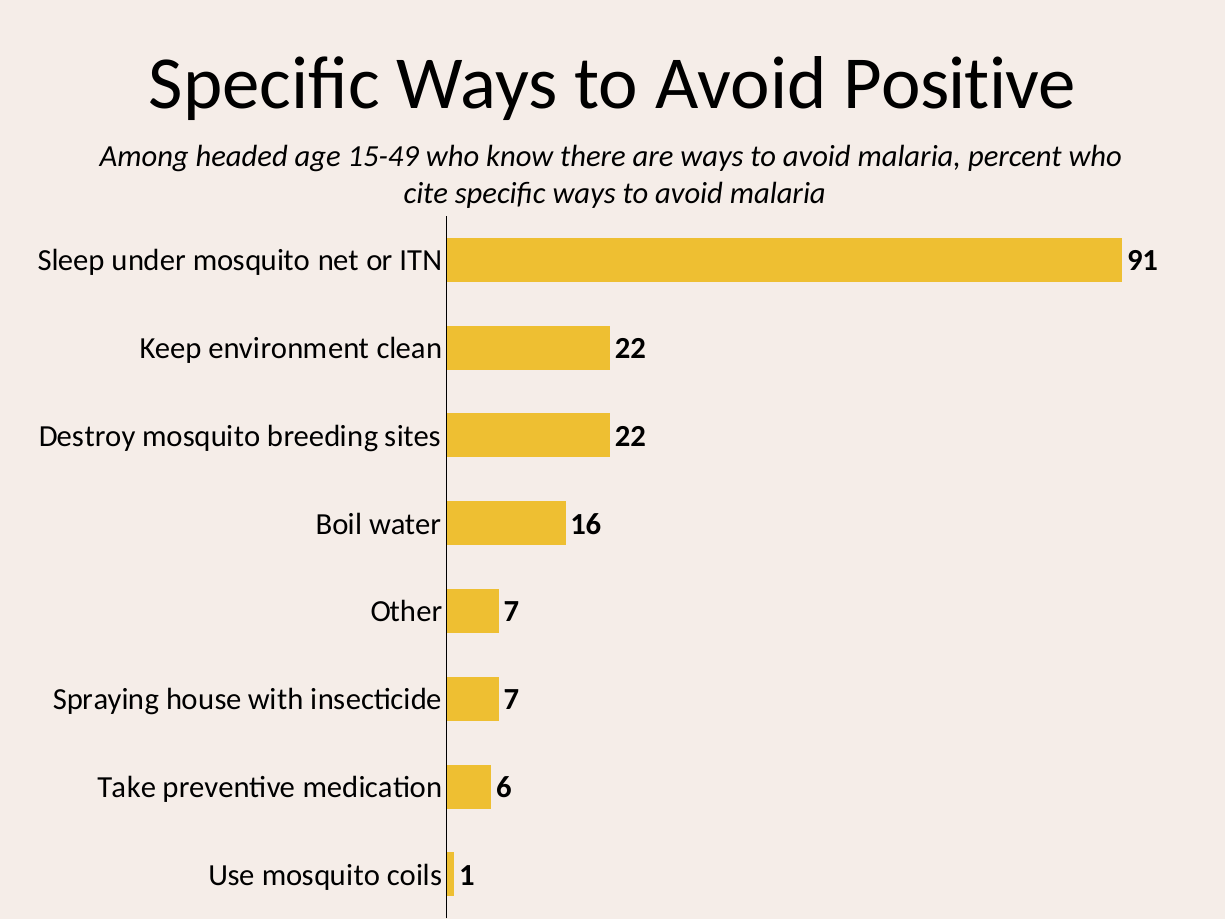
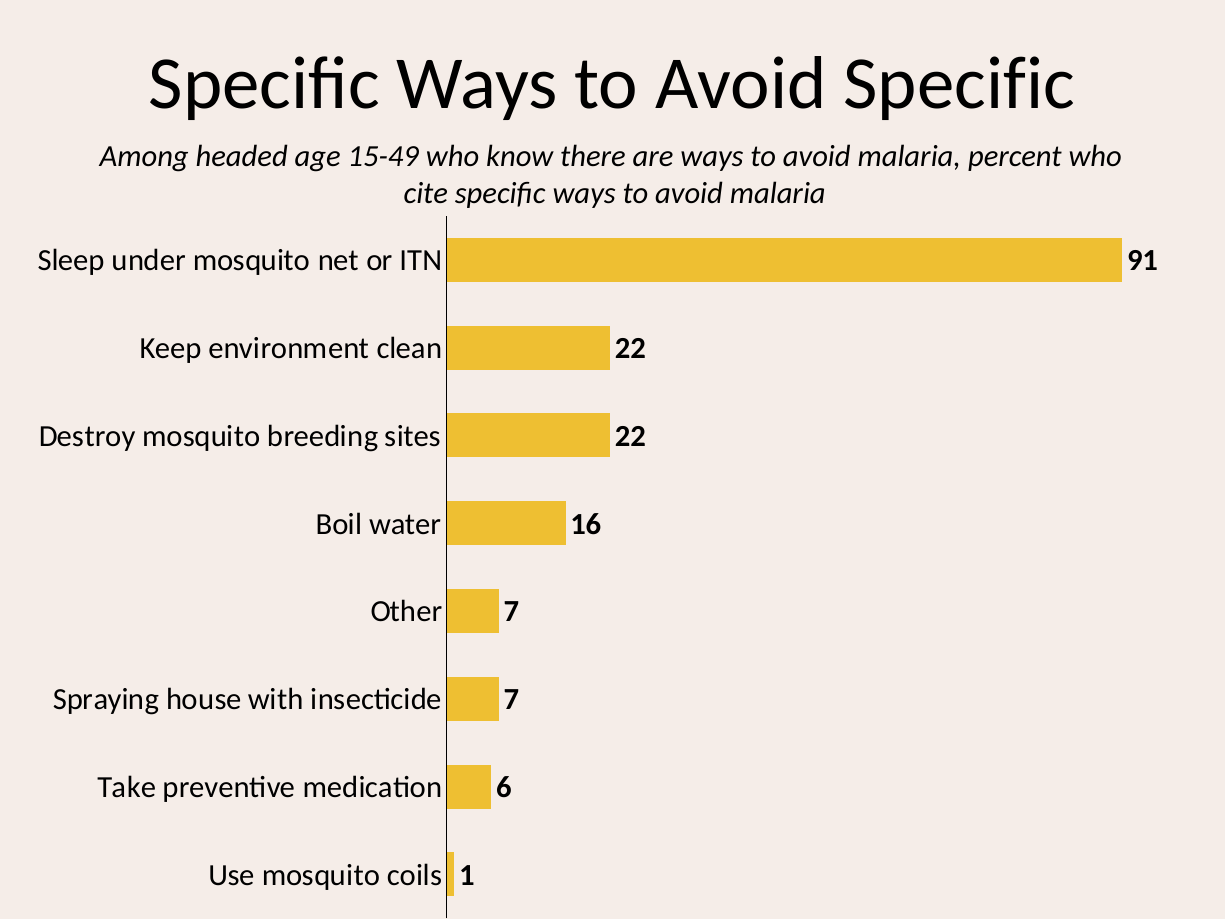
Avoid Positive: Positive -> Specific (959, 84)
